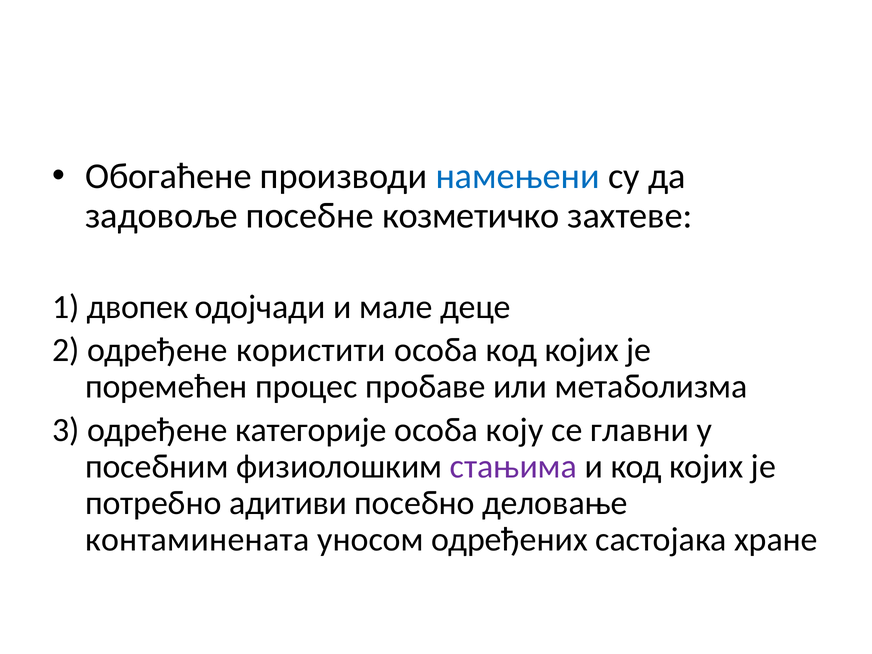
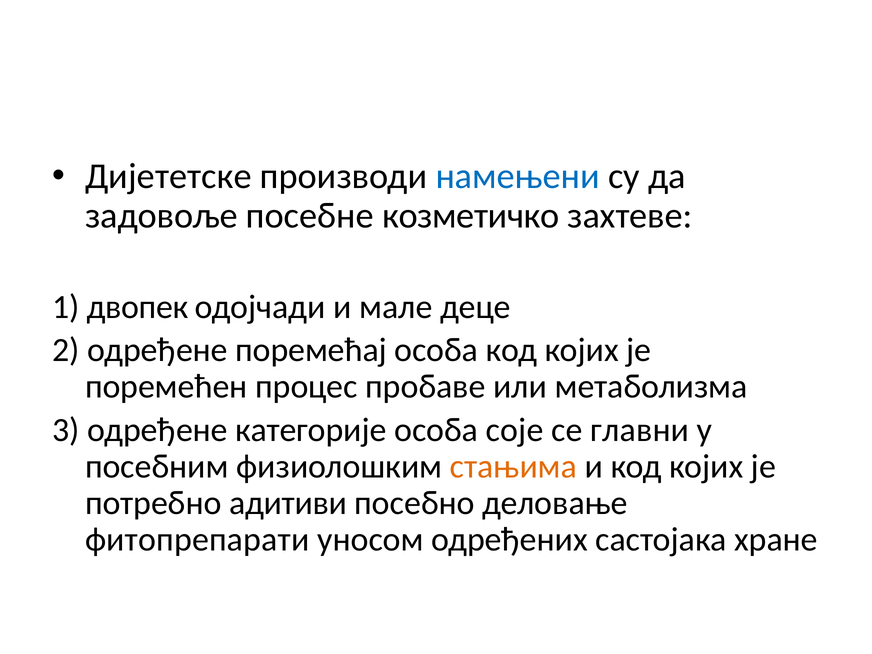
Обогаћене: Обогаћене -> Дијететске (168, 176)
користити: користити -> поремећај (311, 350)
коју: коју -> соје (515, 430)
стањима colour: purple -> orange (513, 467)
контаминената: контаминената -> фитопрепарати (197, 540)
